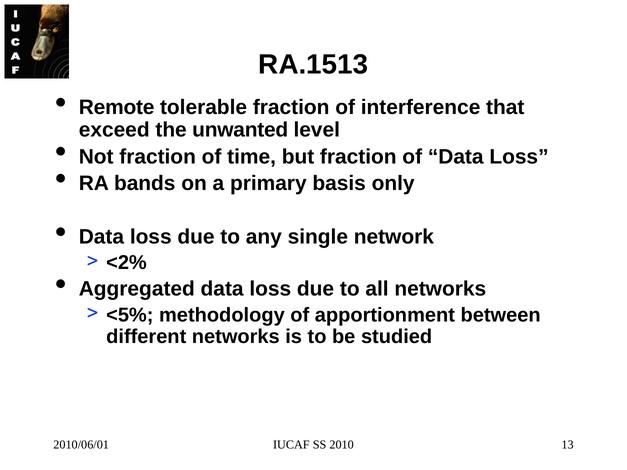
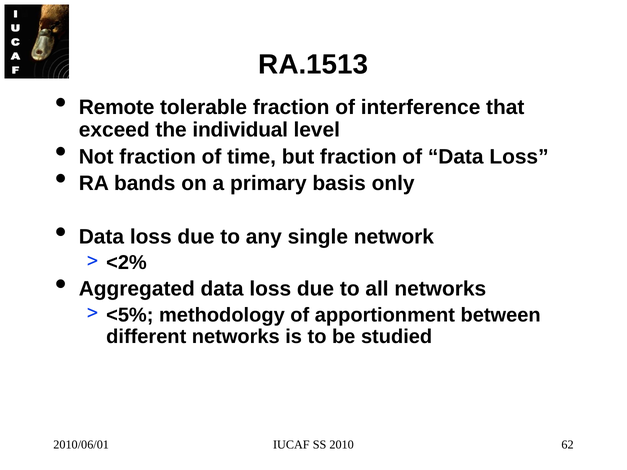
unwanted: unwanted -> individual (240, 130)
13: 13 -> 62 (568, 445)
